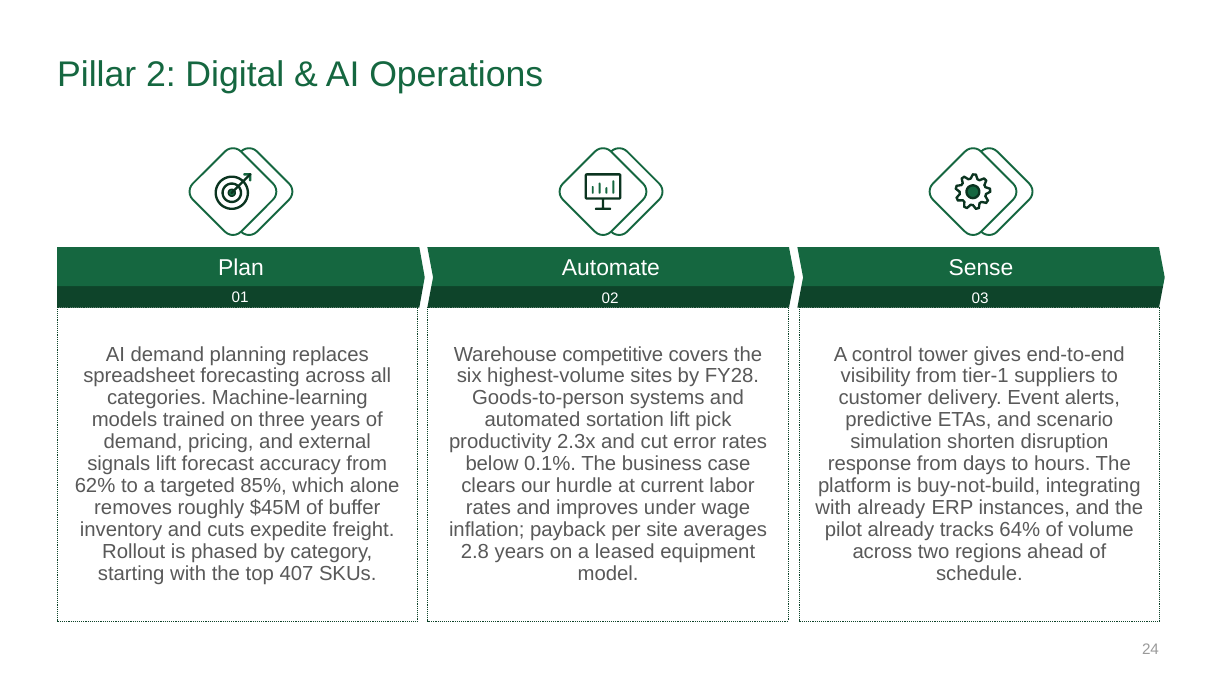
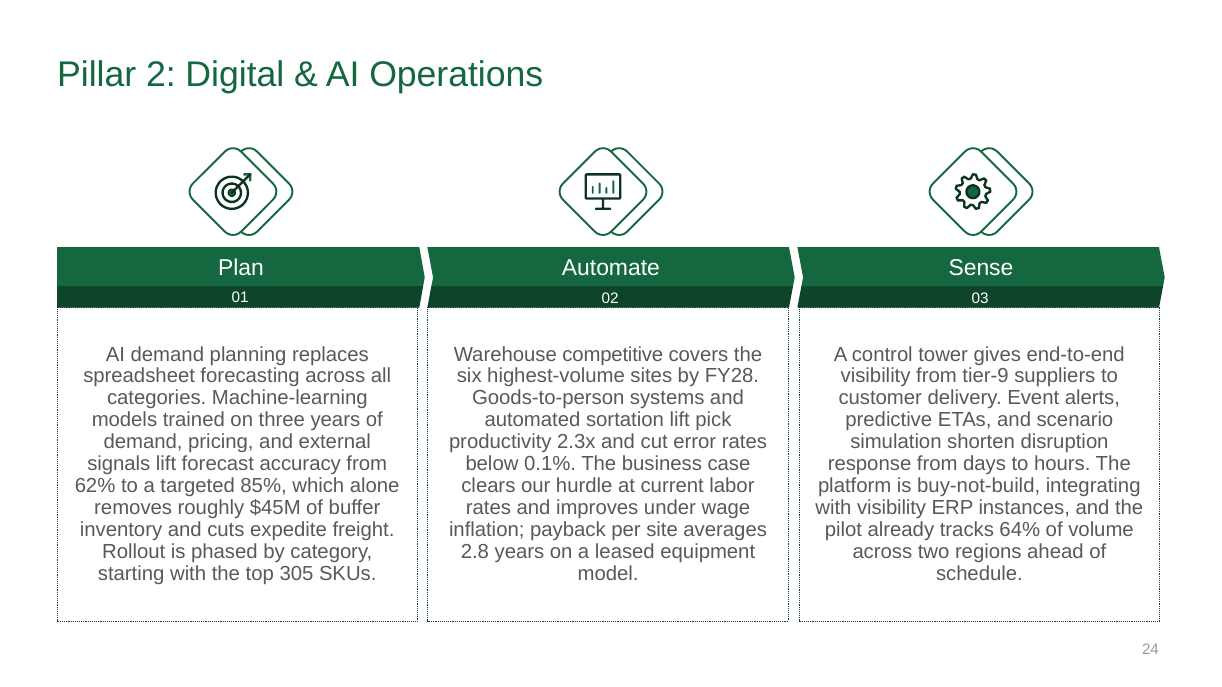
tier-1: tier-1 -> tier-9 (986, 376)
with already: already -> visibility (892, 508)
407: 407 -> 305 (296, 574)
